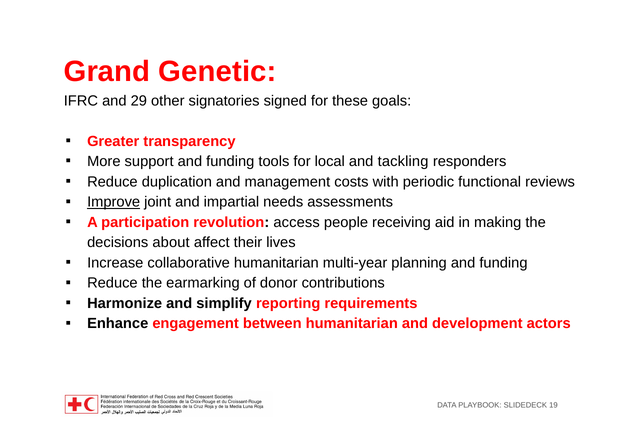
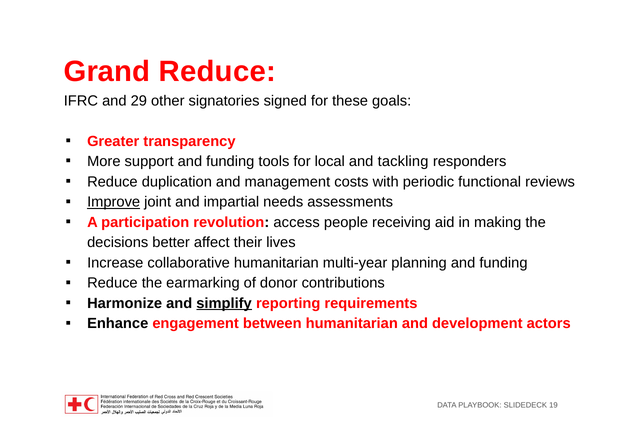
Grand Genetic: Genetic -> Reduce (217, 72)
about: about -> better (171, 242)
simplify underline: none -> present (224, 303)
